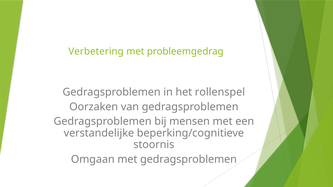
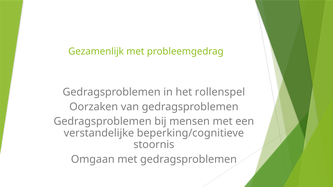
Verbetering: Verbetering -> Gezamenlijk (96, 51)
